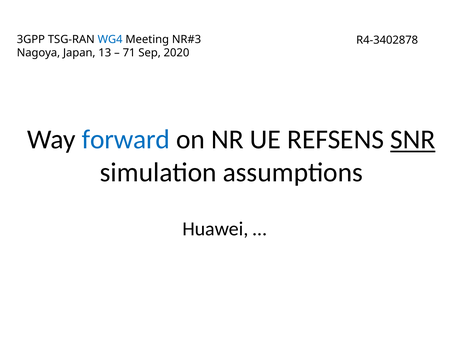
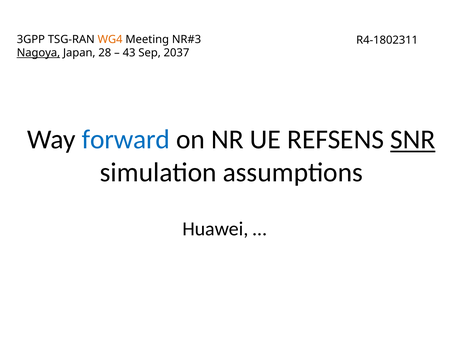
WG4 colour: blue -> orange (110, 39)
R4-3402878: R4-3402878 -> R4-1802311 (387, 40)
Nagoya underline: none -> present (38, 53)
13: 13 -> 28 (105, 53)
71: 71 -> 43 (129, 53)
2020: 2020 -> 2037 (176, 53)
